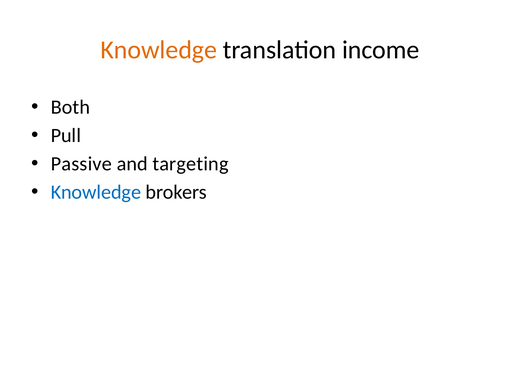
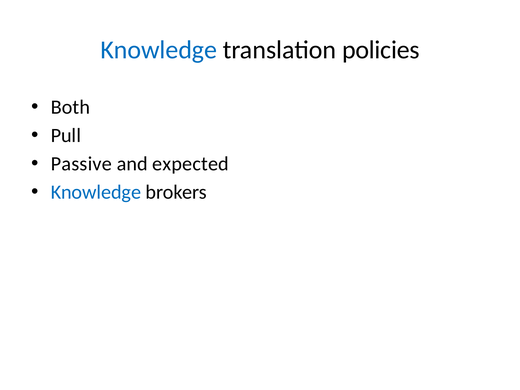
Knowledge colour: orange -> blue (159, 50)
income: income -> policies (381, 50)
targeting: targeting -> expected (191, 164)
